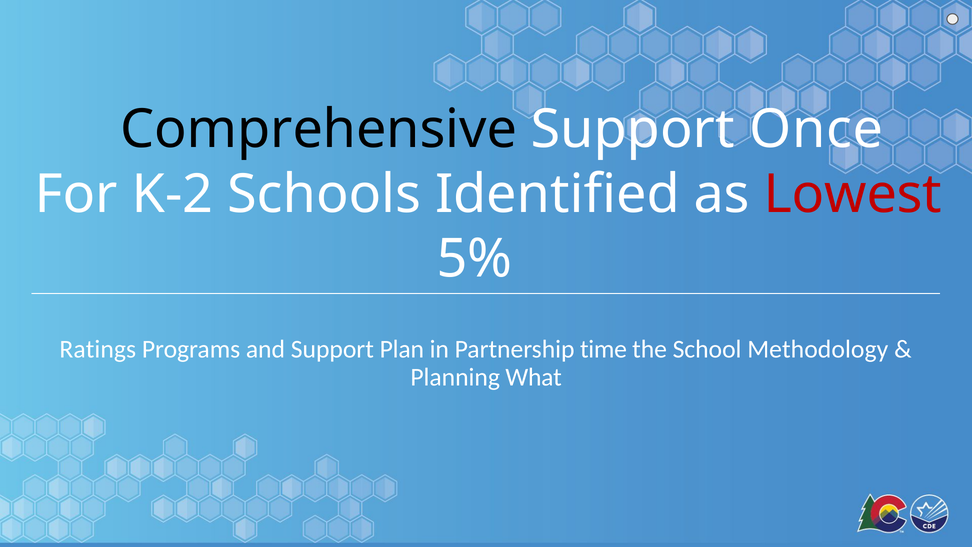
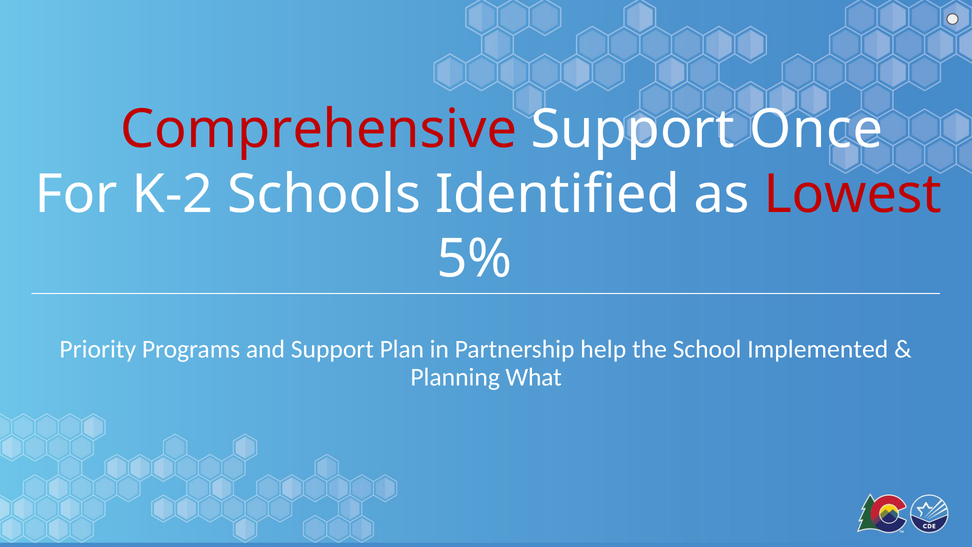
Comprehensive colour: black -> red (319, 129)
Ratings: Ratings -> Priority (98, 349)
time: time -> help (603, 349)
Methodology: Methodology -> Implemented (818, 349)
